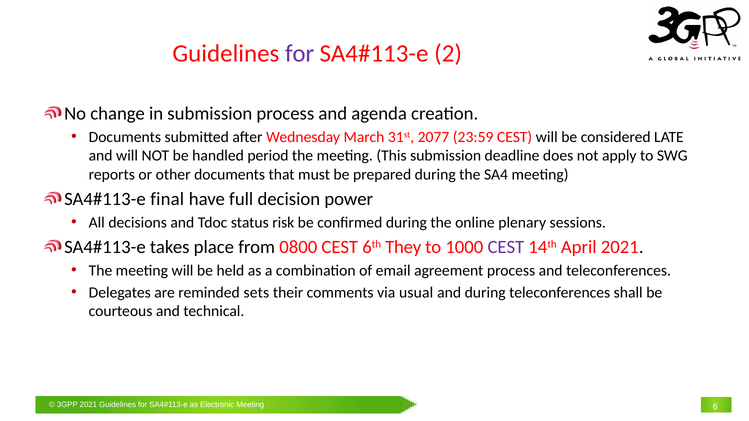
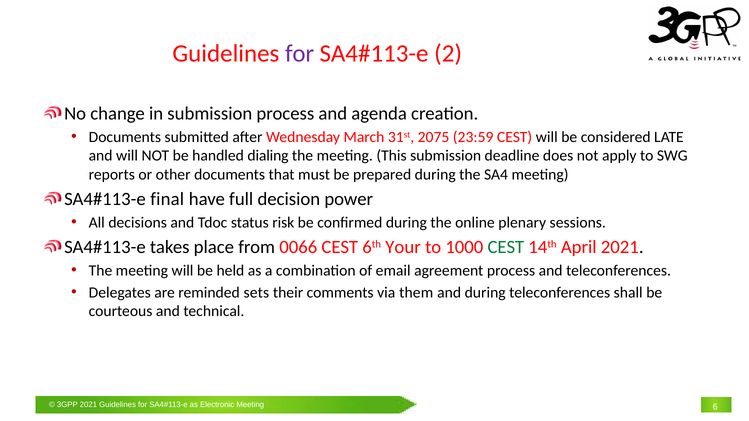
2077: 2077 -> 2075 (434, 137)
period: period -> dialing (268, 156)
0800: 0800 -> 0066 (298, 247)
They: They -> Your (403, 247)
CEST colour: purple -> green (506, 247)
usual: usual -> them (416, 293)
